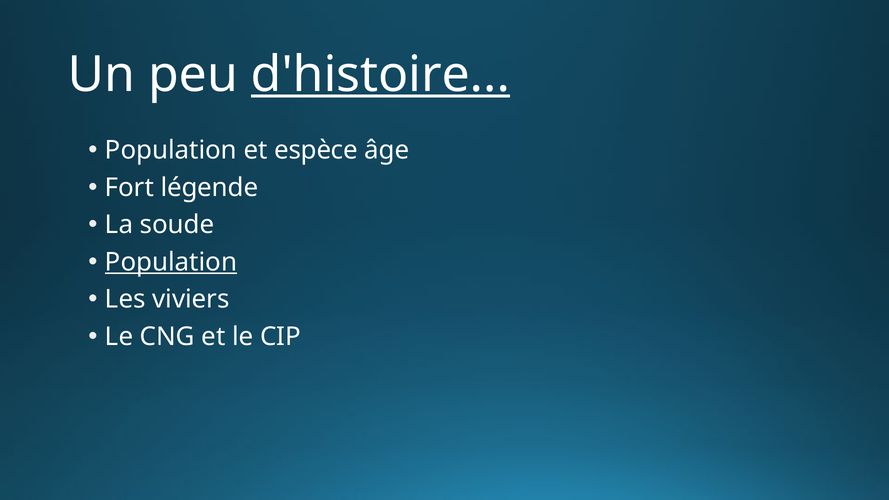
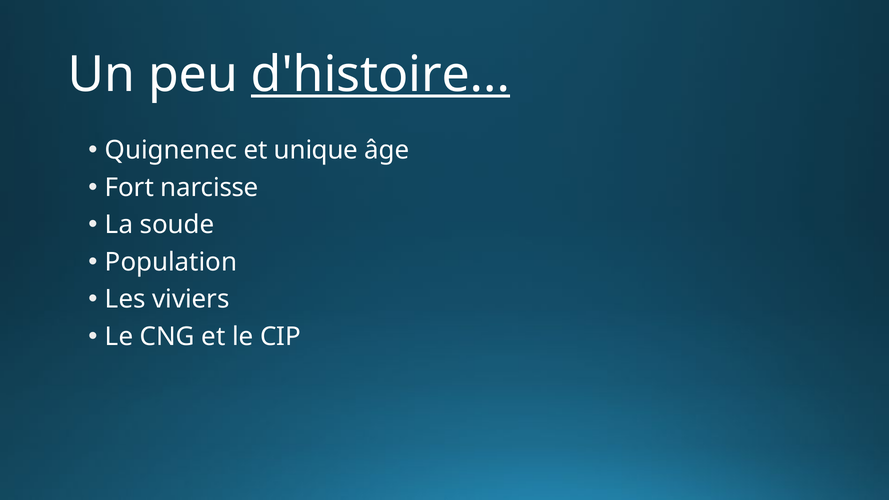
Population: Population -> Quignenec (171, 150)
espèce: espèce -> unique (316, 150)
légende: légende -> narcisse (210, 188)
Population underline: present -> none (171, 262)
